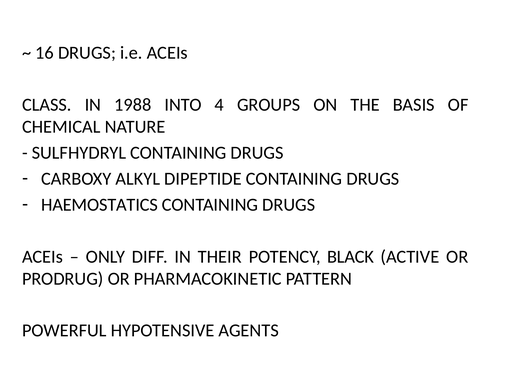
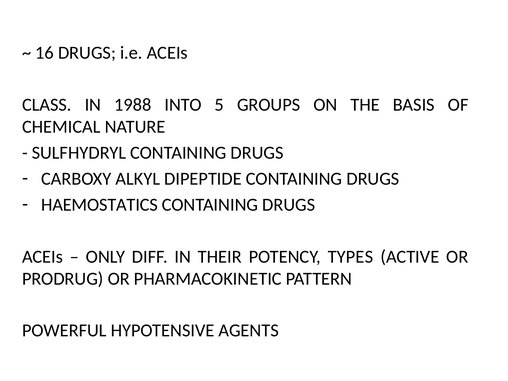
4: 4 -> 5 (219, 105)
BLACK: BLACK -> TYPES (350, 257)
